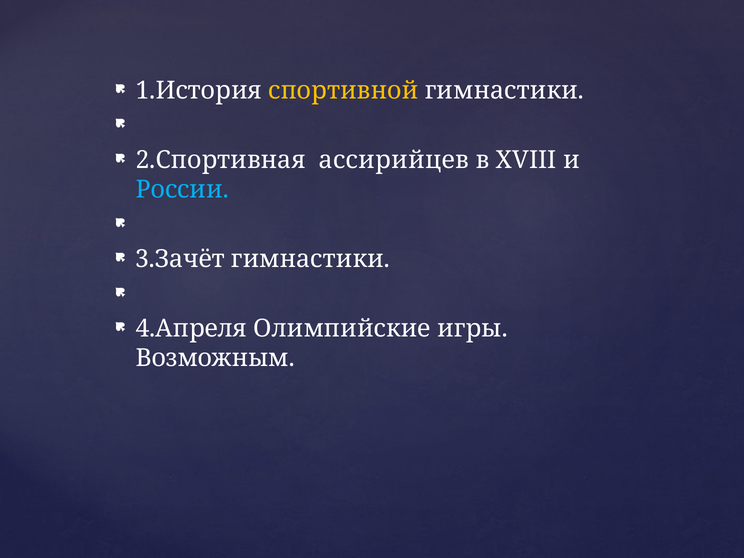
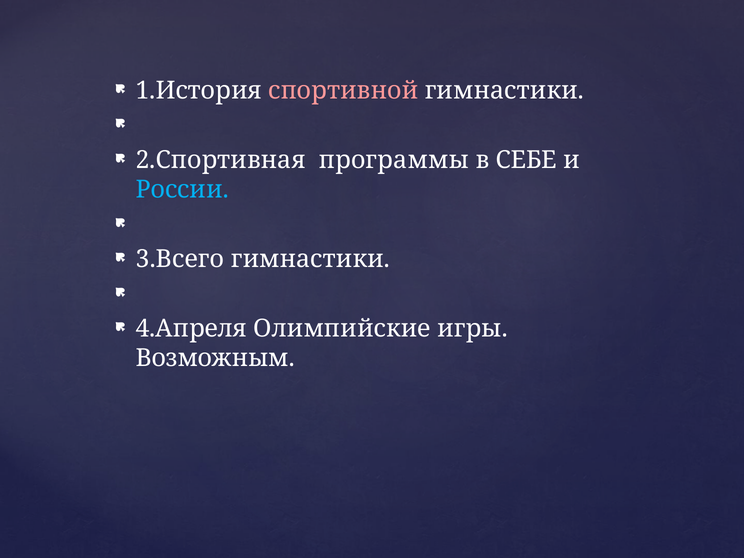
спортивной colour: yellow -> pink (343, 90)
ассирийцев: ассирийцев -> программы (394, 160)
XVIII: XVIII -> СЕБЕ (526, 160)
3.Зачёт: 3.Зачёт -> 3.Всего (180, 259)
